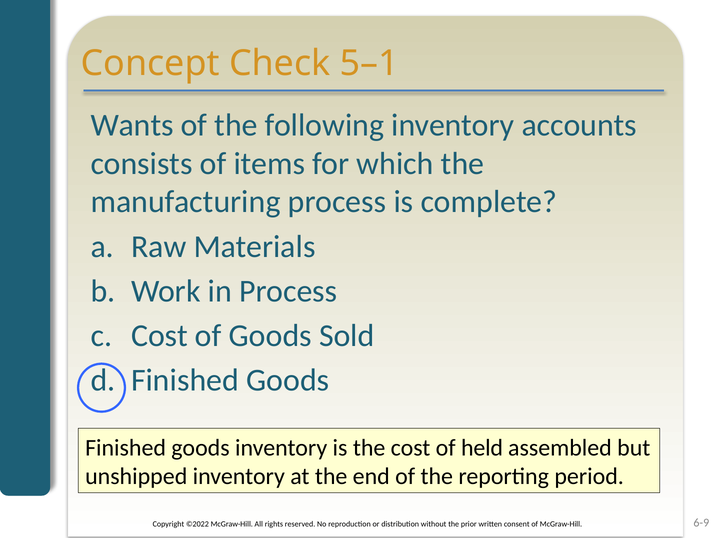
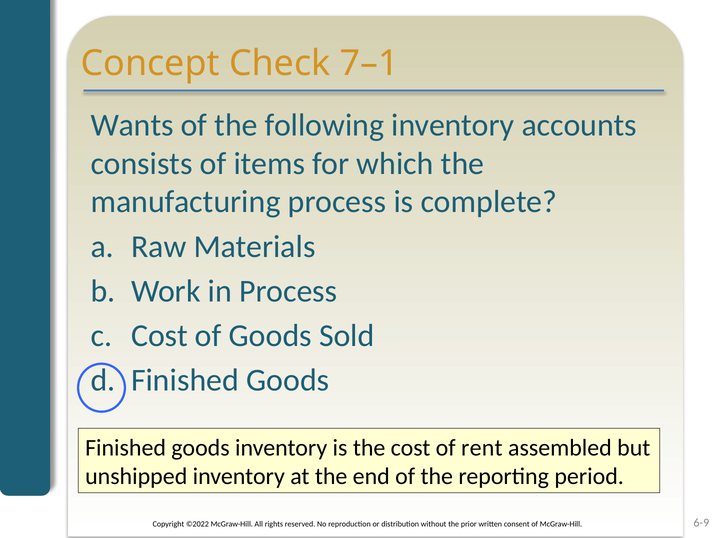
5–1: 5–1 -> 7–1 (369, 63)
held: held -> rent (482, 448)
